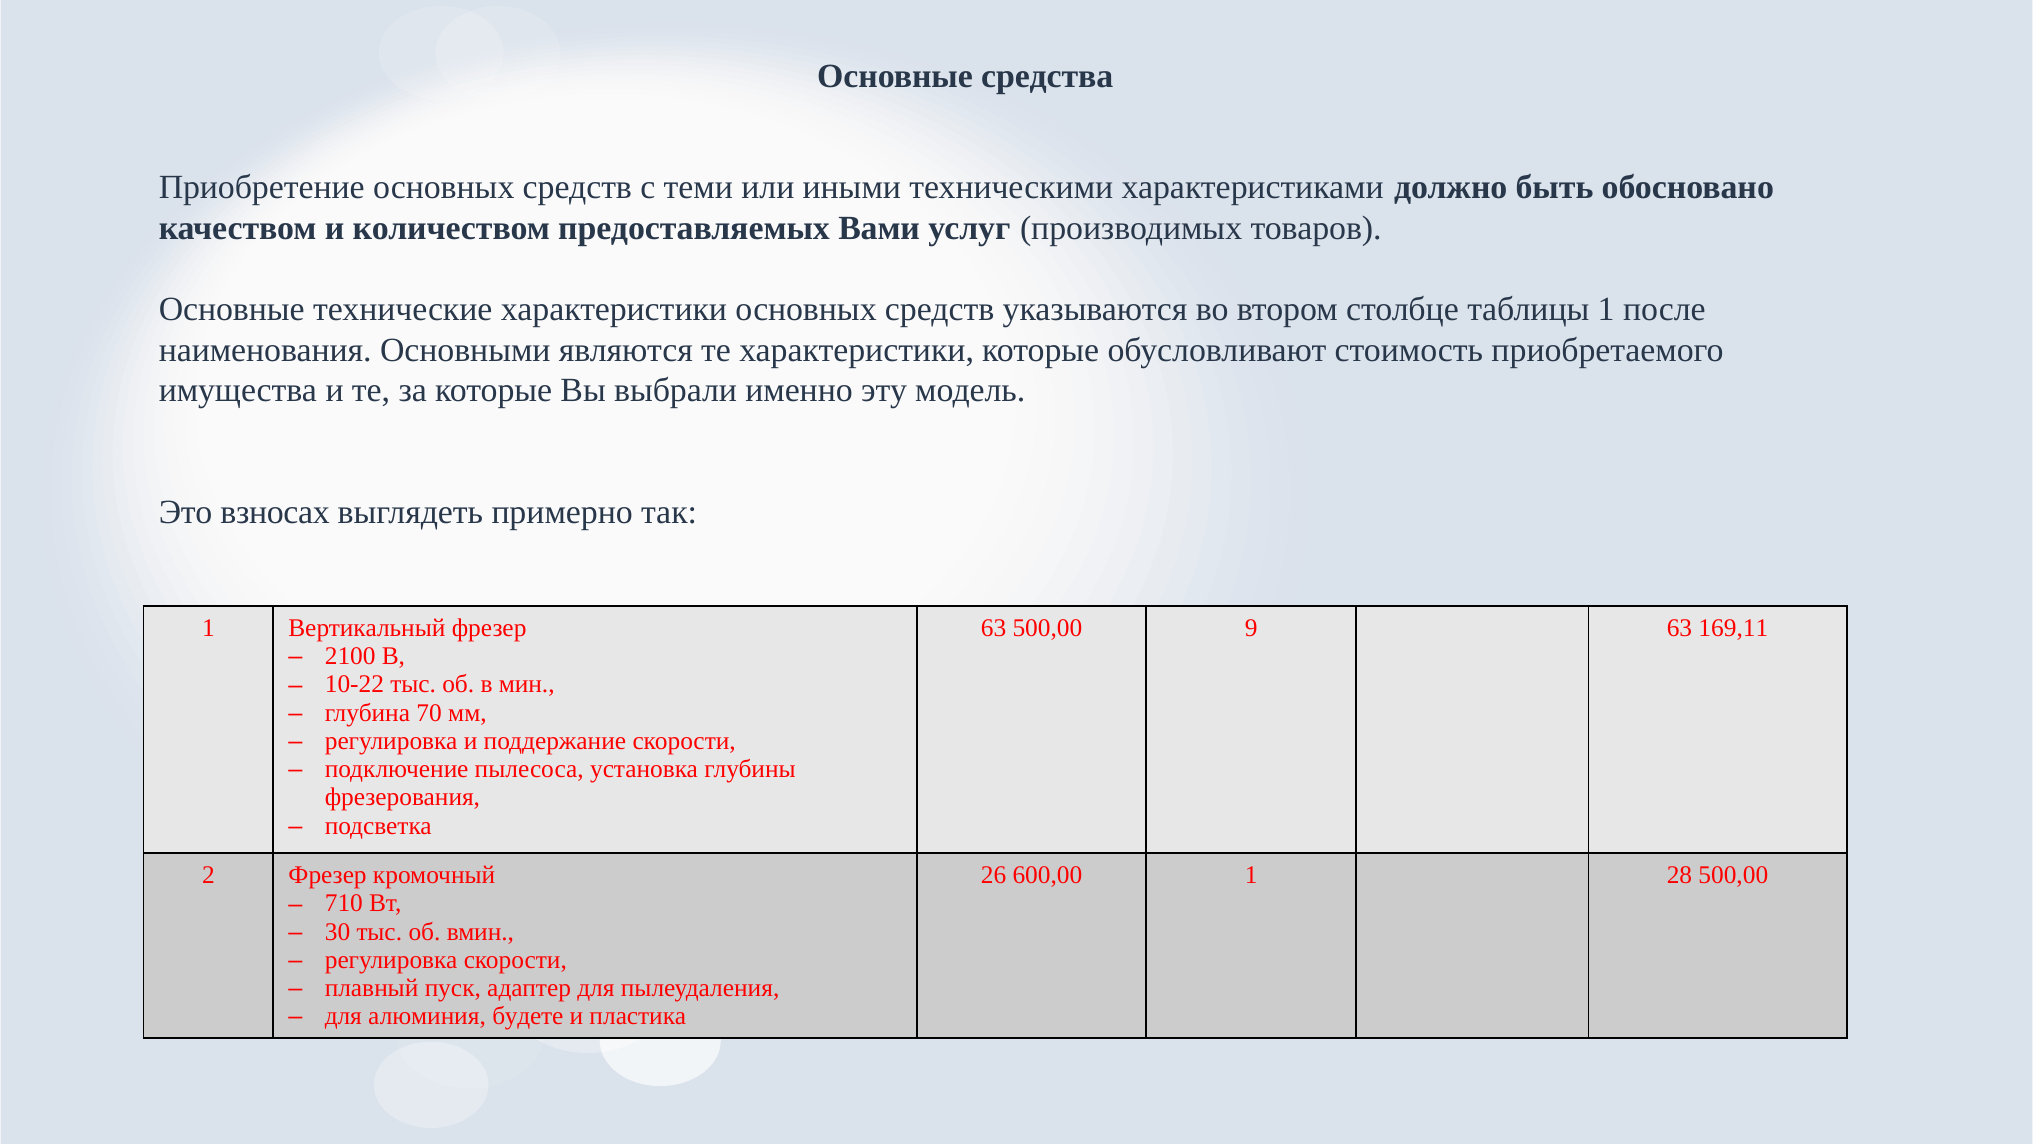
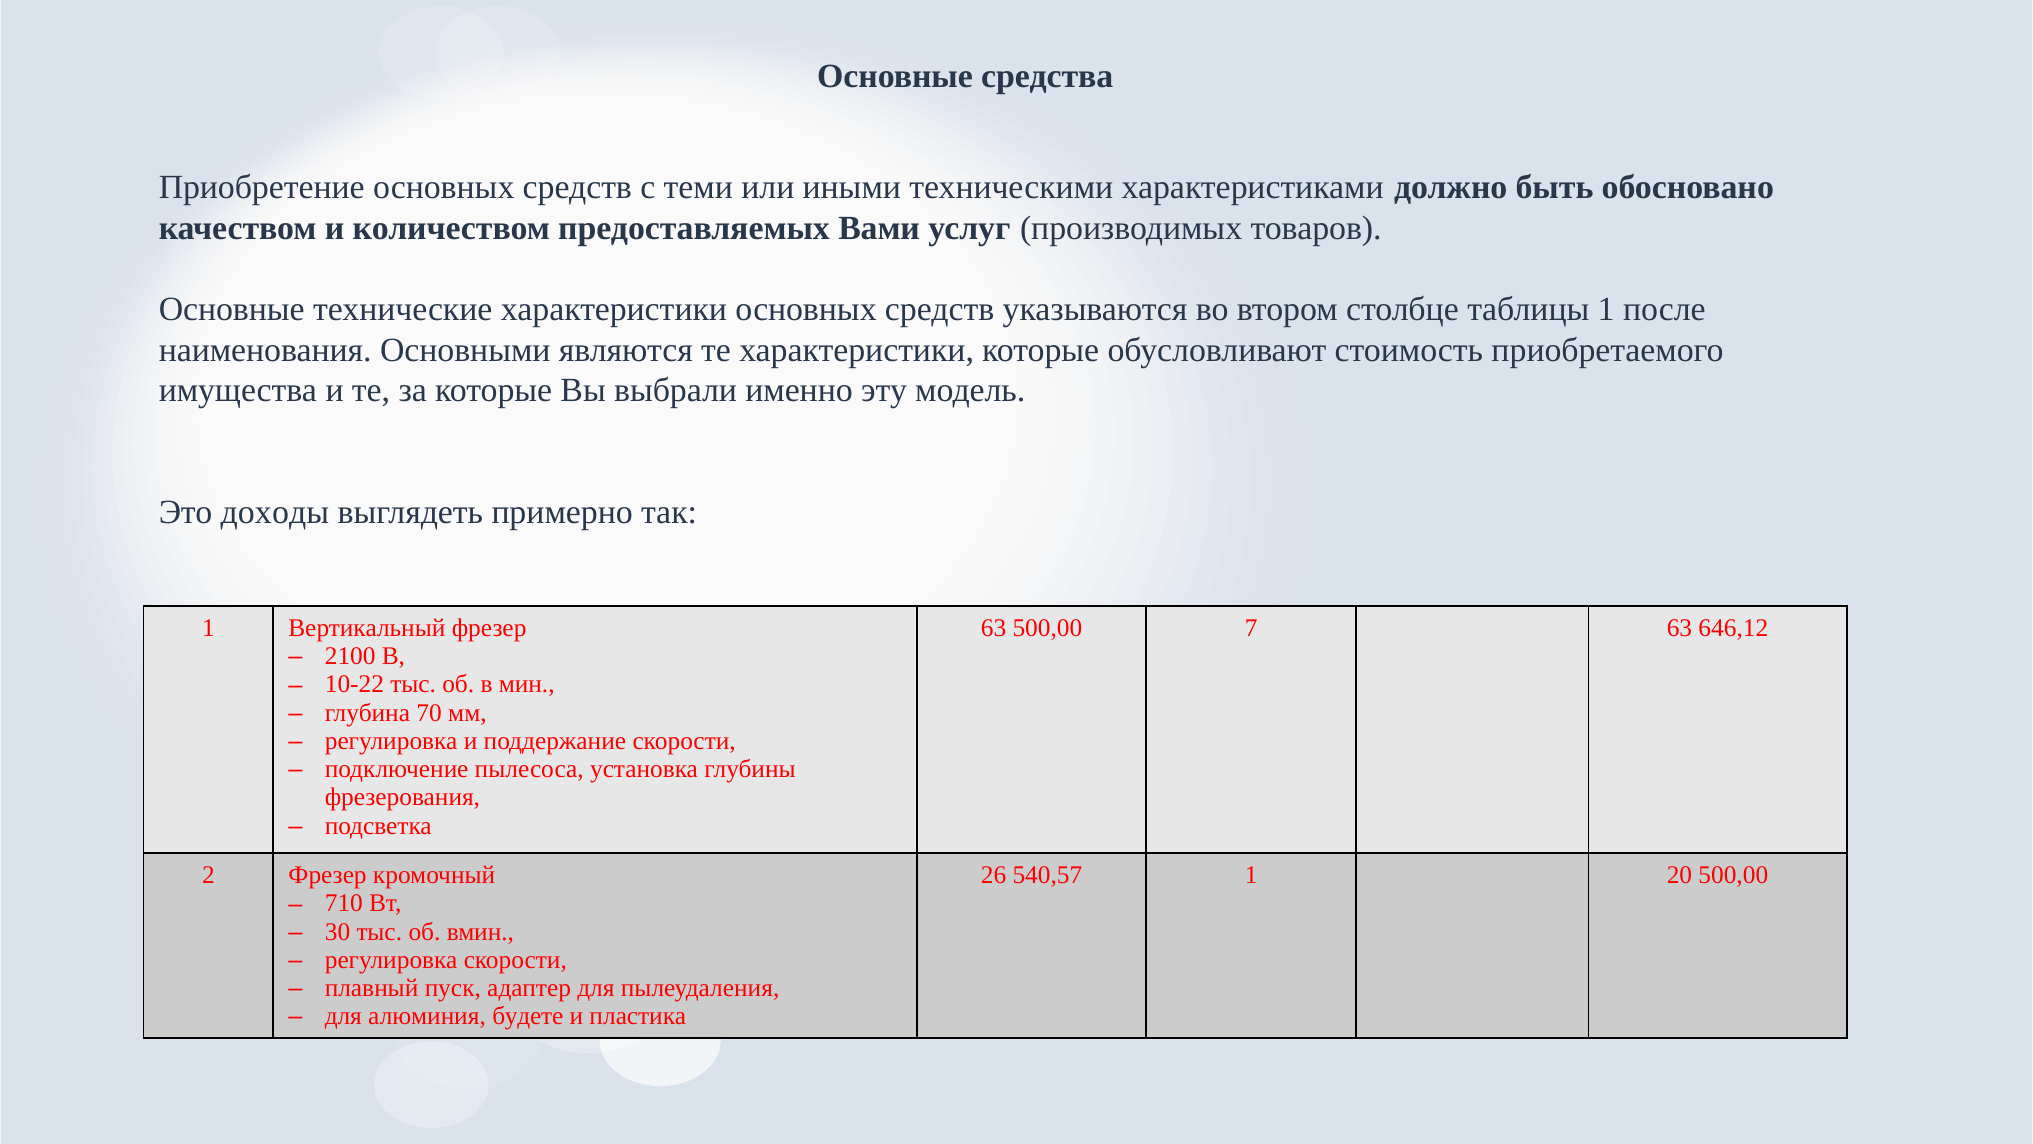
взносах: взносах -> доходы (275, 512)
9: 9 -> 7 (1251, 628)
169,11: 169,11 -> 646,12 (1733, 628)
600,00: 600,00 -> 540,57 (1047, 875)
28: 28 -> 20 (1679, 875)
